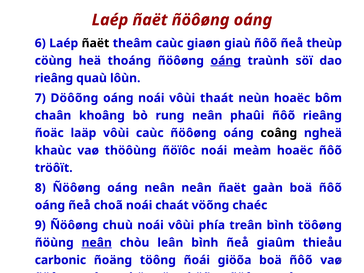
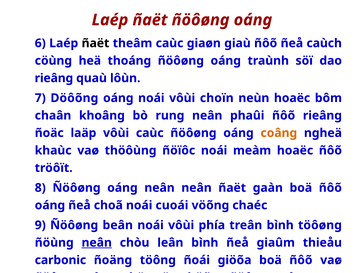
theùp: theùp -> caùch (324, 43)
oáng underline: present -> none (226, 61)
thaát: thaát -> choïn (217, 98)
coâng colour: black -> orange (279, 133)
chaát: chaát -> cuoái (172, 205)
chuù: chuù -> beân (118, 225)
